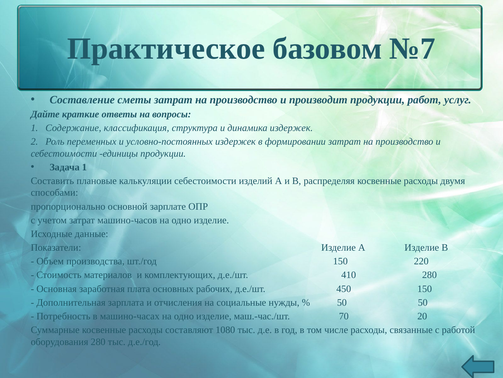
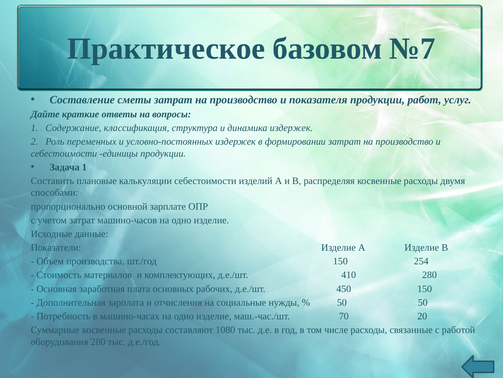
производит: производит -> показателя (318, 100)
220: 220 -> 254 (421, 261)
